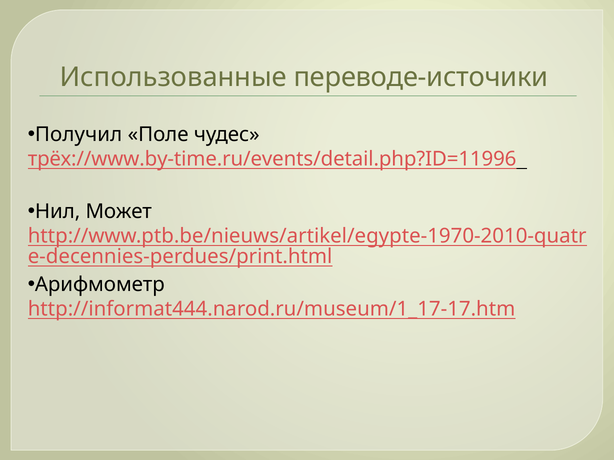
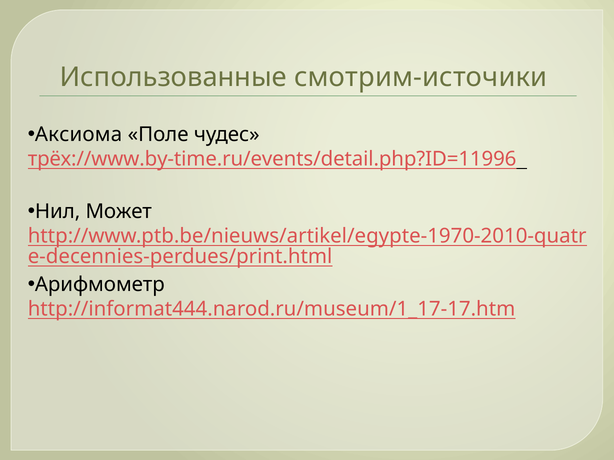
переводе-источики: переводе-источики -> смотрим-источики (421, 77)
Получил: Получил -> Аксиома (79, 135)
